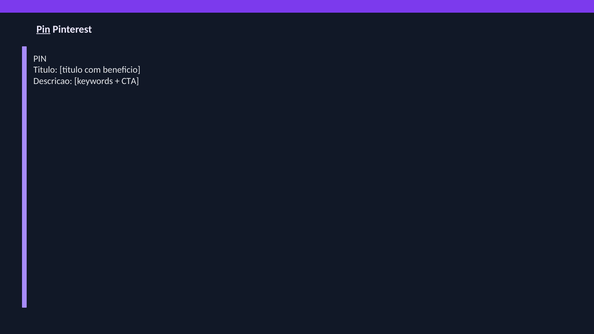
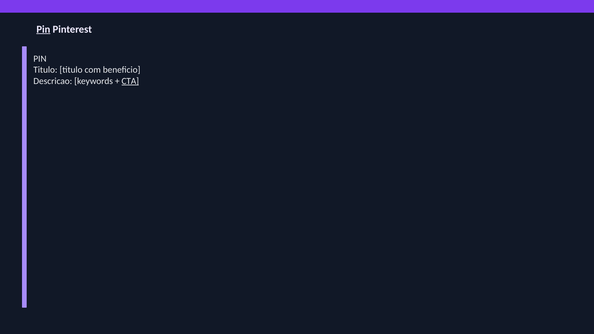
CTA underline: none -> present (130, 81)
